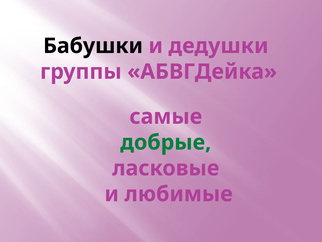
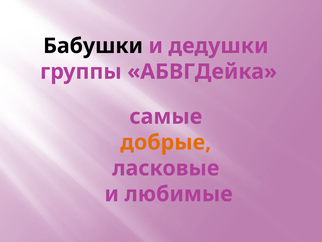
добрые colour: green -> orange (166, 142)
